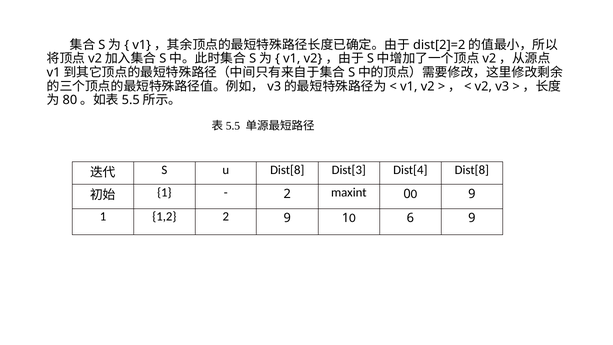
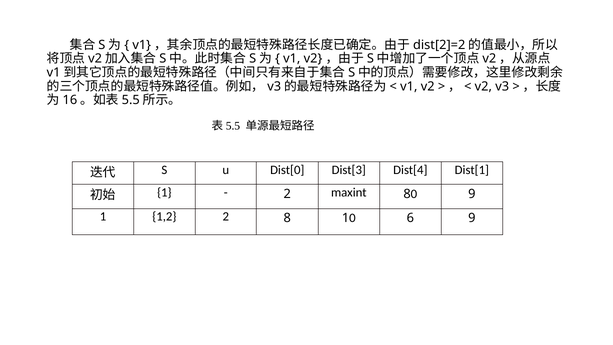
80: 80 -> 16 (70, 100)
u Dist[8: Dist[8 -> Dist[0 (287, 170)
Dist[4 Dist[8: Dist[8 -> Dist[1 (472, 170)
maxint 0: 0 -> 8 (407, 194)
2 9: 9 -> 8 (287, 218)
